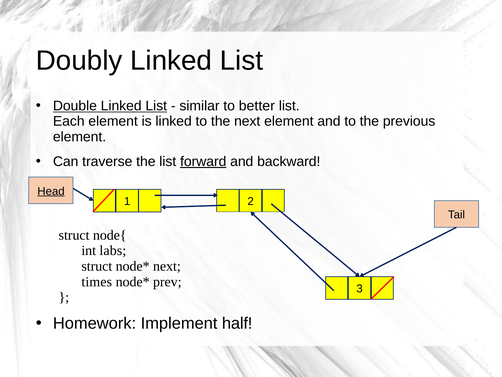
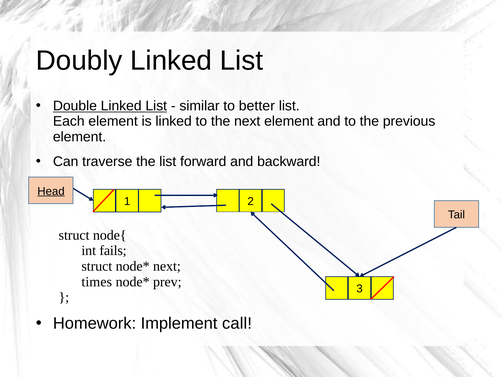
forward underline: present -> none (203, 161)
labs: labs -> fails (113, 250)
half: half -> call (237, 323)
